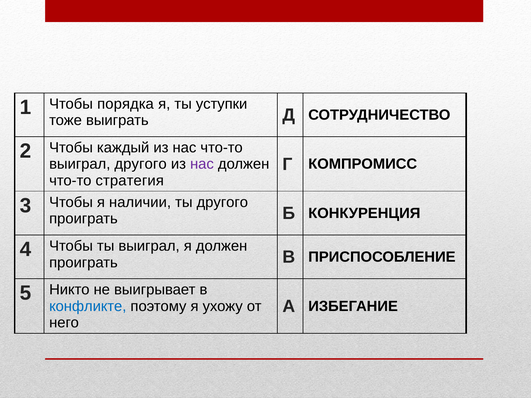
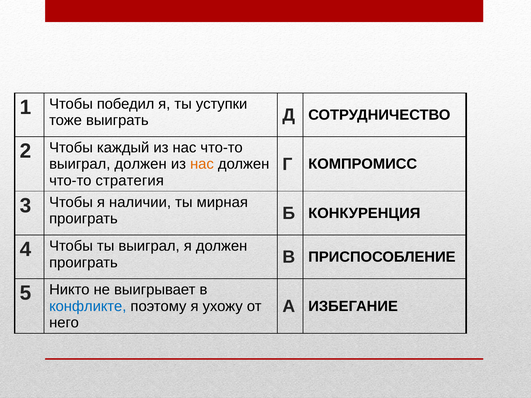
порядка: порядка -> победил (126, 104)
выиграл другого: другого -> должен (141, 164)
нас colour: purple -> orange (202, 164)
ты другого: другого -> мирная (222, 202)
